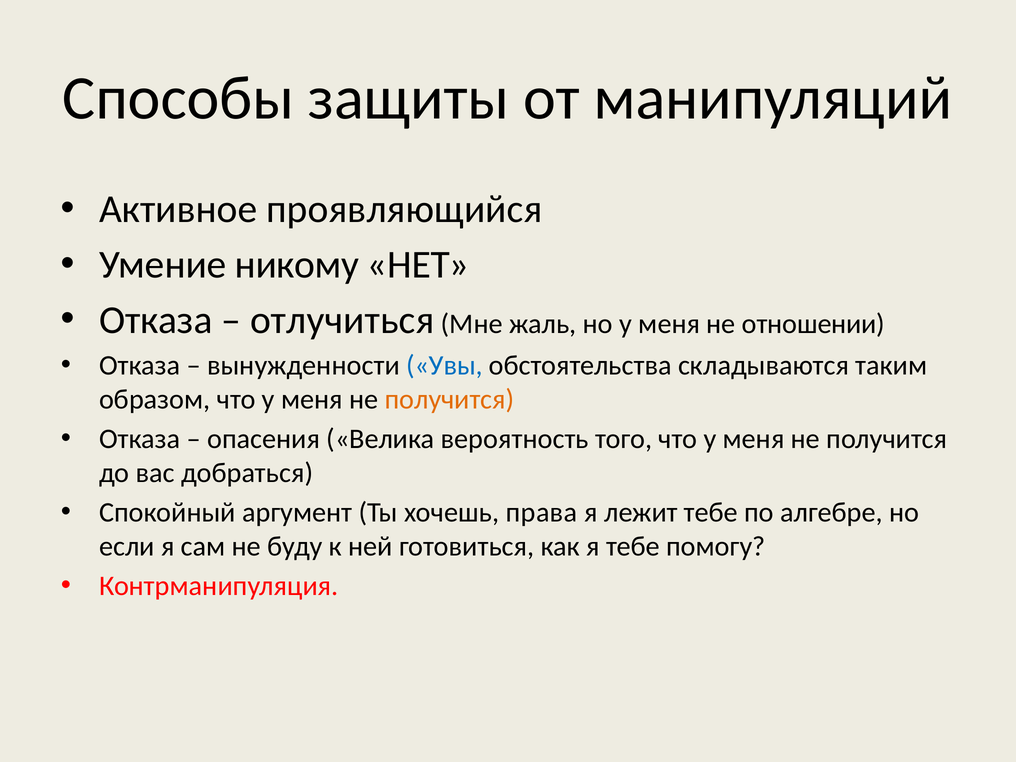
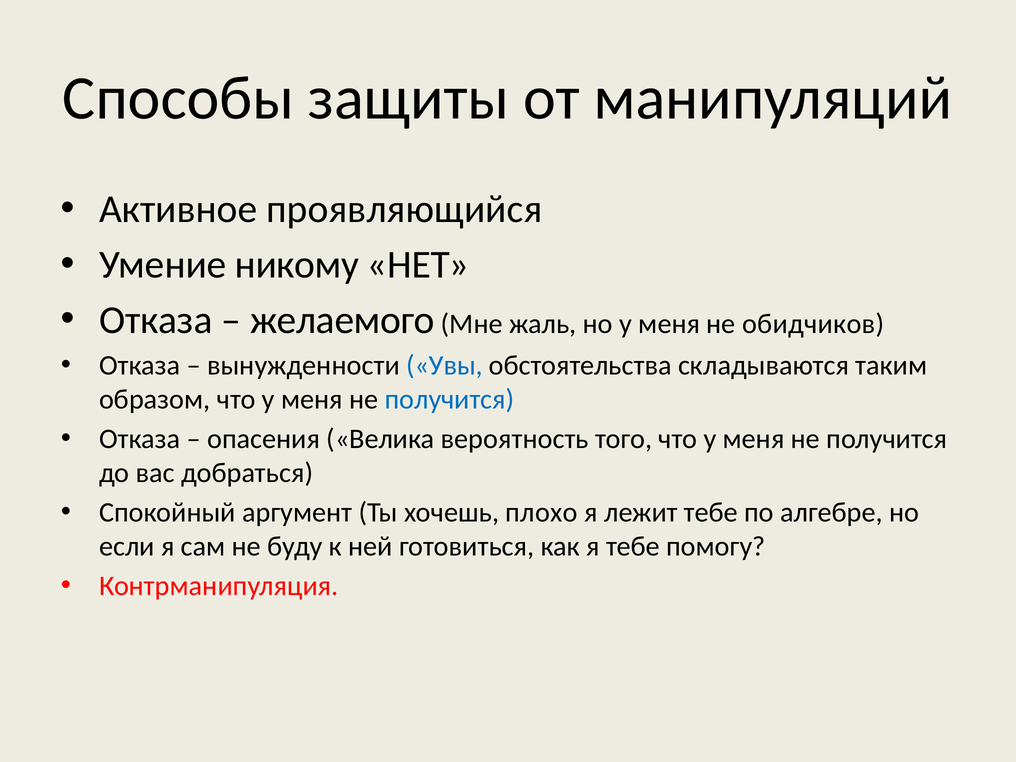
отлучиться: отлучиться -> желаемого (342, 320)
отношении: отношении -> обидчиков (813, 324)
получится colour: orange -> blue (449, 399)
права: права -> плохо (542, 512)
